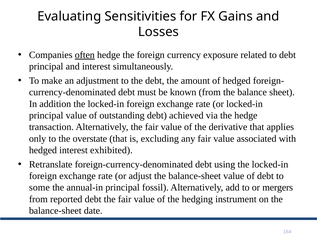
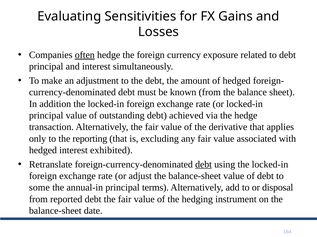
overstate: overstate -> reporting (90, 139)
debt underline: none -> present (204, 165)
fossil: fossil -> terms (155, 188)
mergers: mergers -> disposal (278, 188)
